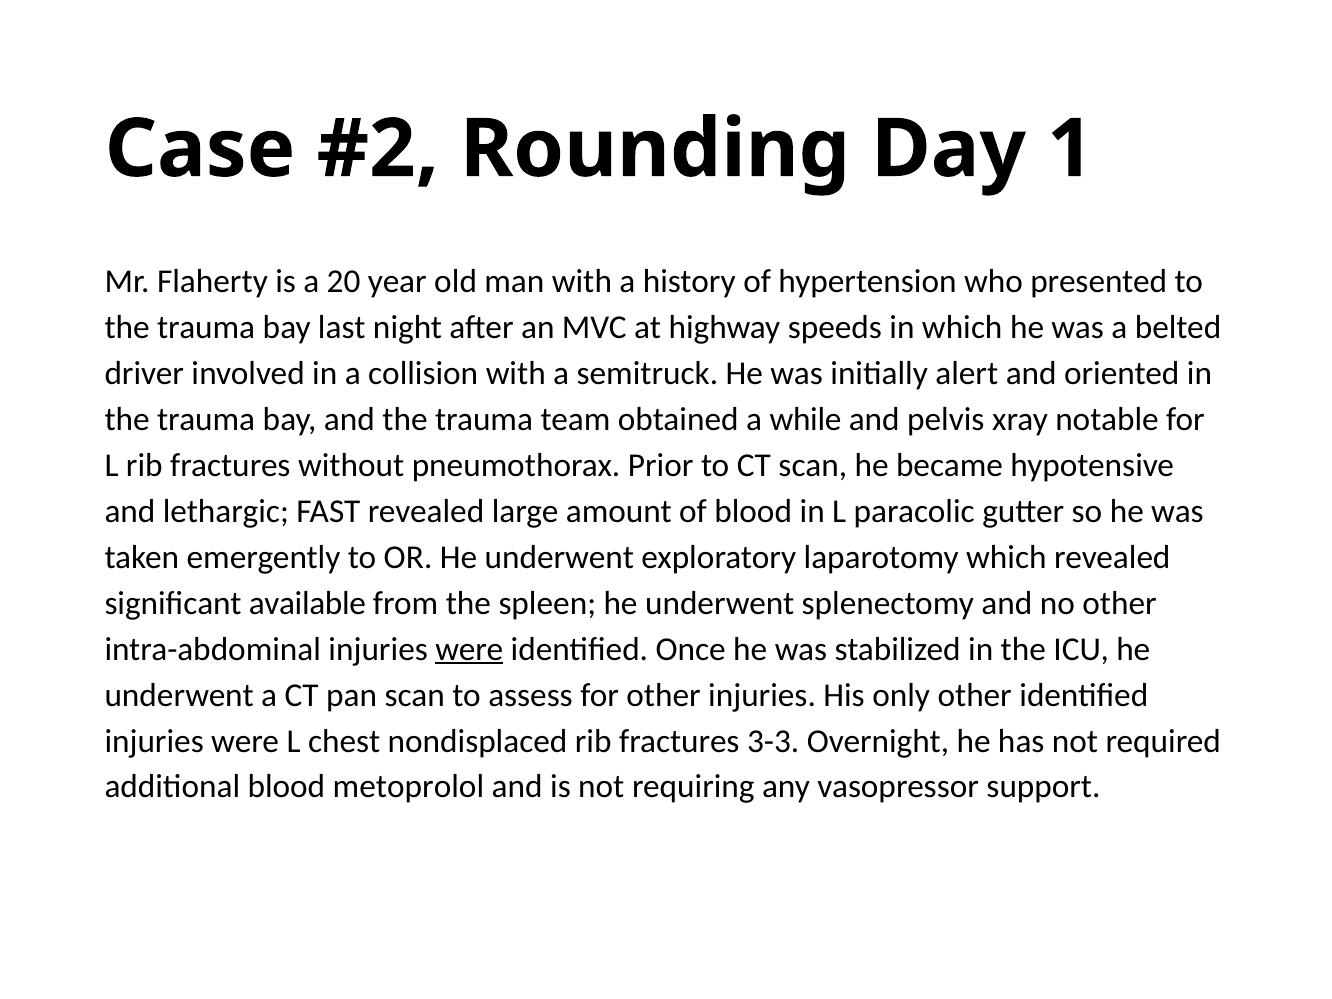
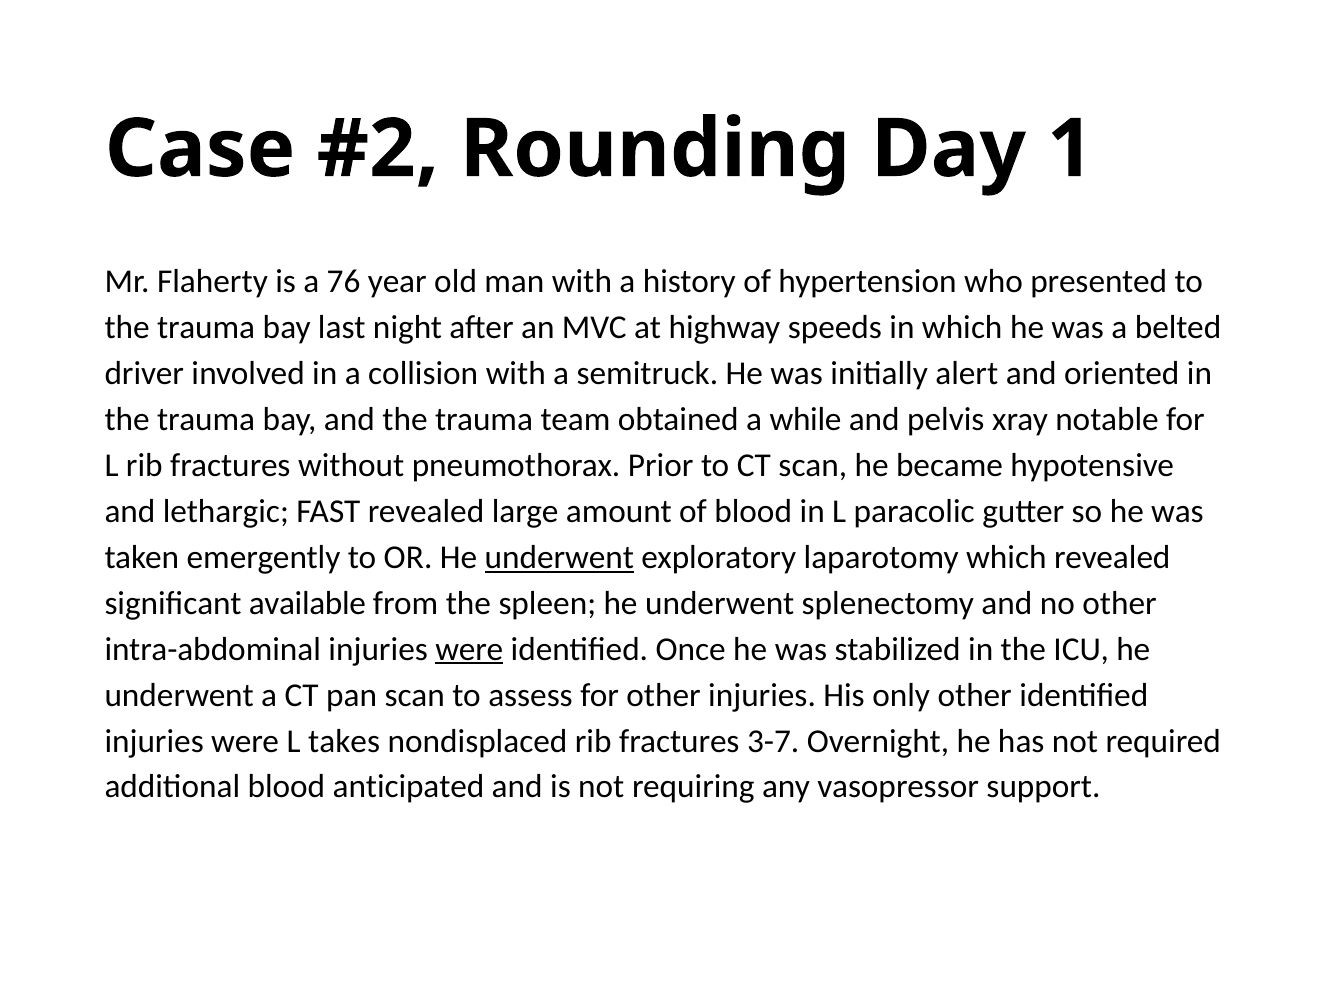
20: 20 -> 76 (344, 282)
underwent underline: none -> present (559, 557)
chest: chest -> takes (344, 741)
3-3: 3-3 -> 3-7 (773, 741)
metoprolol: metoprolol -> anticipated (409, 787)
